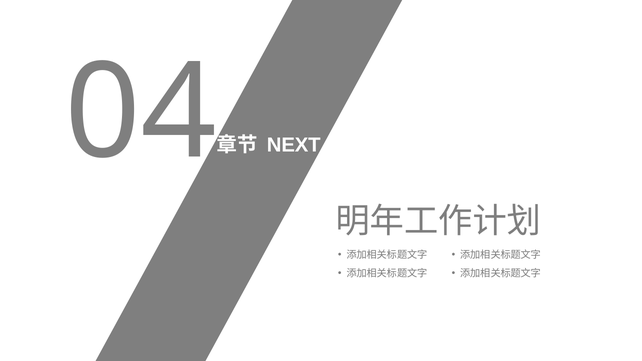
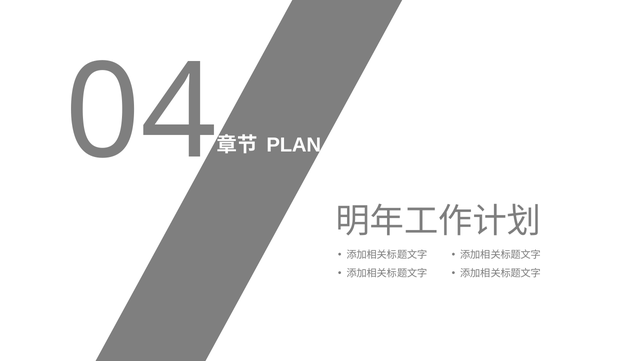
NEXT: NEXT -> PLAN (294, 145)
